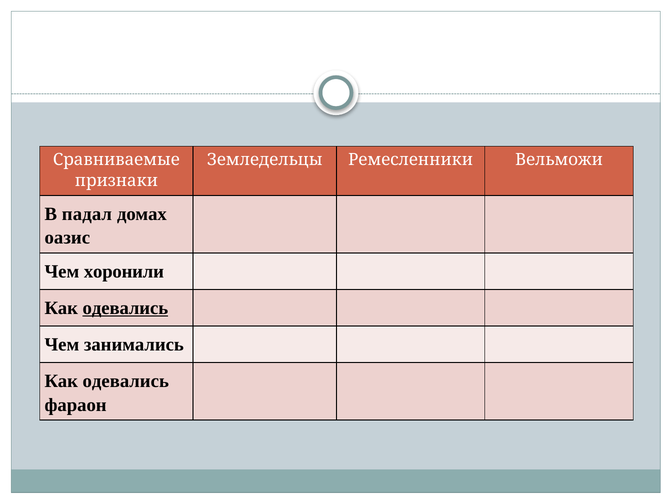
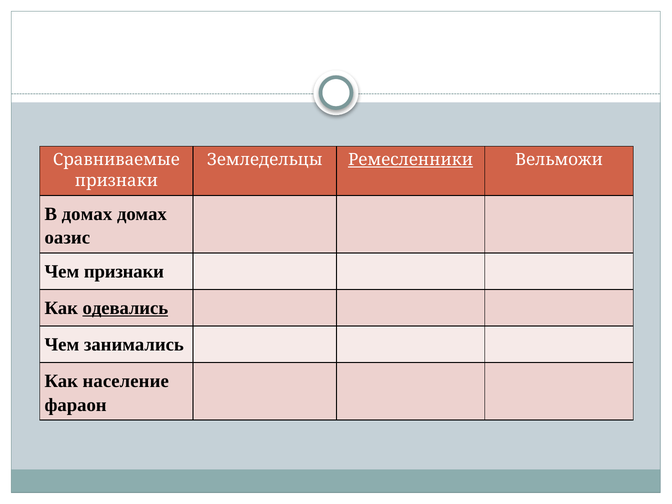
Ремесленники underline: none -> present (411, 160)
В падал: падал -> домах (87, 214)
Чем хоронили: хоронили -> признаки (124, 271)
одевались: одевались -> население (126, 381)
